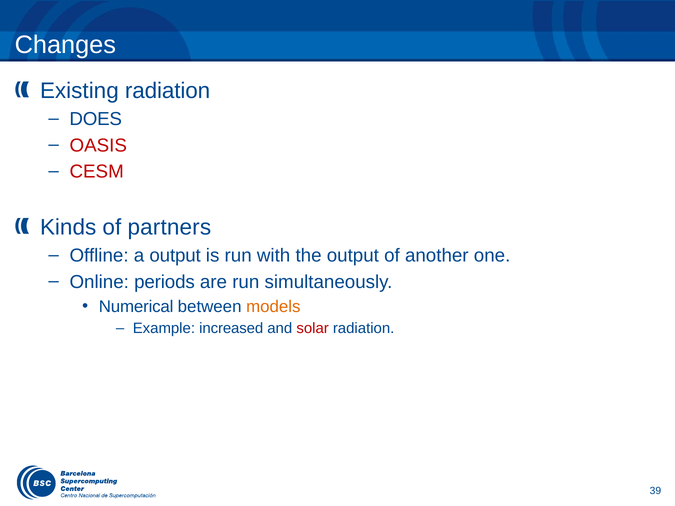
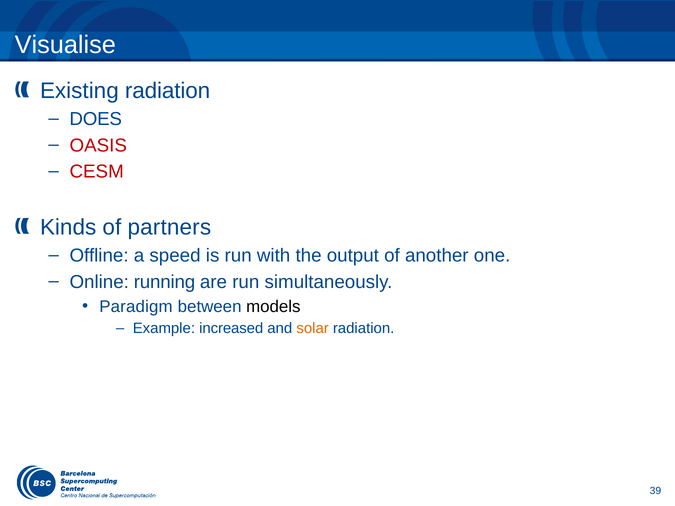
Changes: Changes -> Visualise (65, 45)
a output: output -> speed (175, 256)
periods: periods -> running (165, 282)
Numerical: Numerical -> Paradigm (136, 307)
models colour: orange -> black (273, 307)
solar colour: red -> orange (313, 329)
